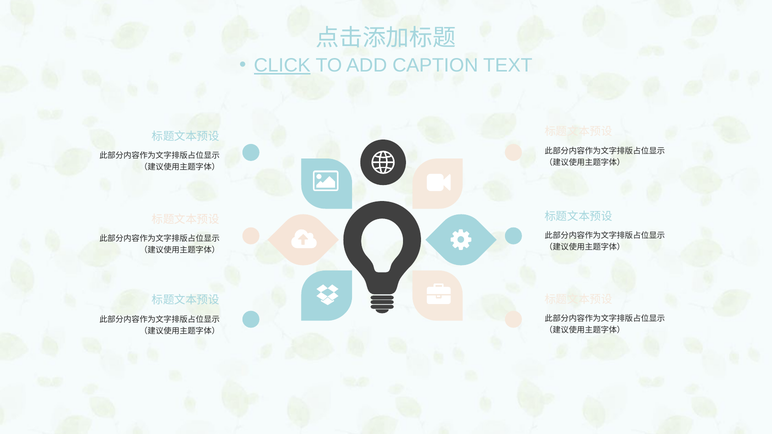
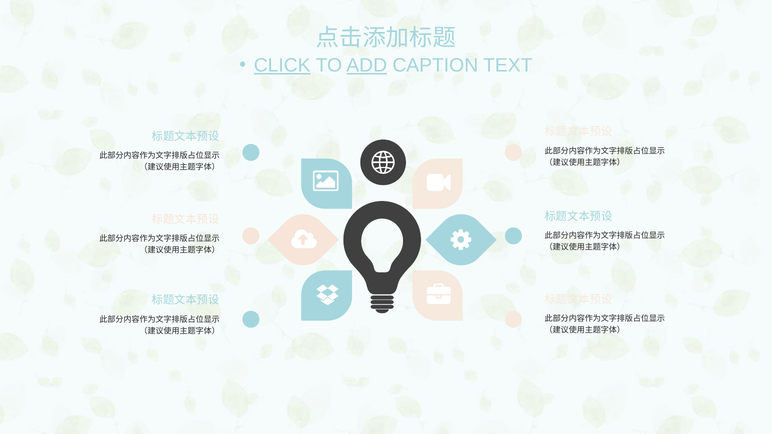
ADD underline: none -> present (367, 65)
